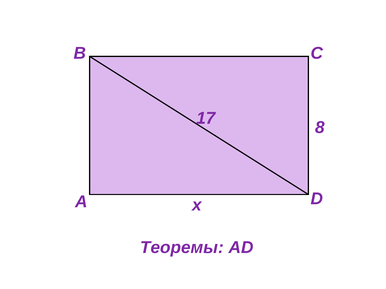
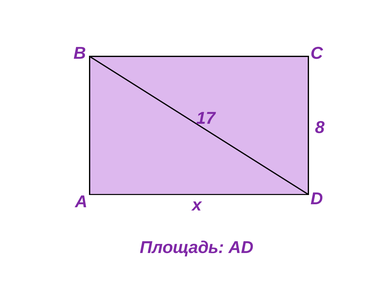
Теоремы: Теоремы -> Площадь (182, 248)
